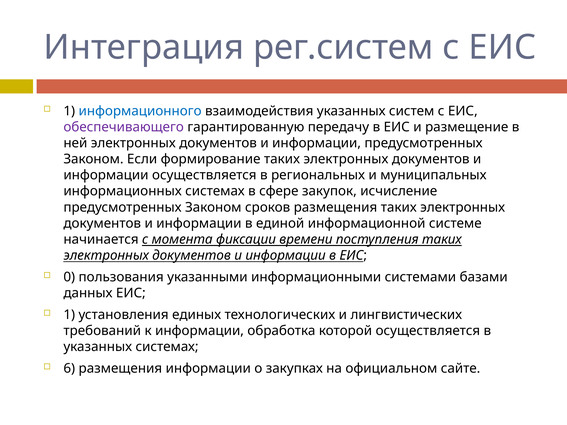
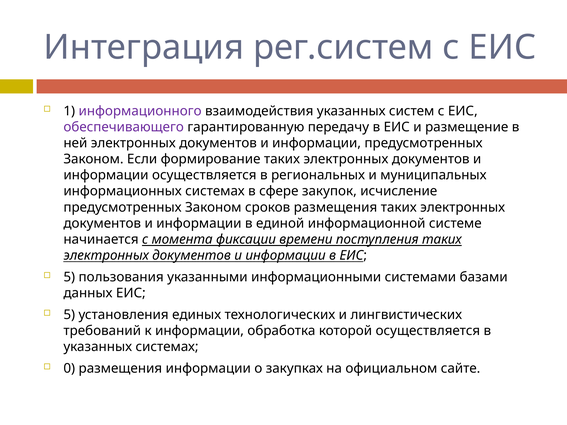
информационного colour: blue -> purple (140, 111)
0: 0 -> 5 (69, 277)
1: 1 -> 5 (69, 315)
6: 6 -> 0 (69, 369)
